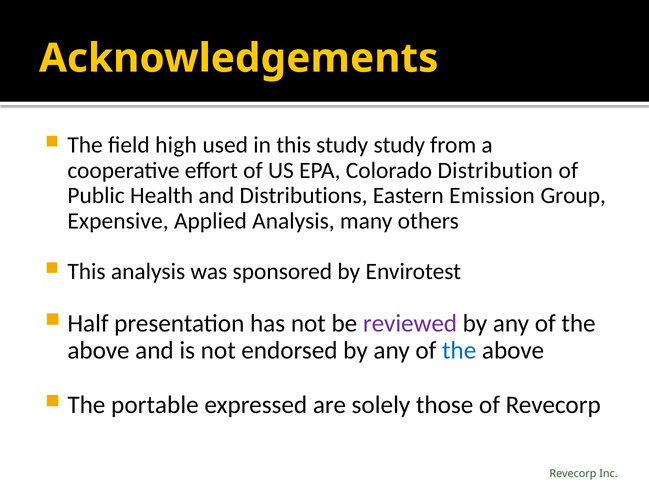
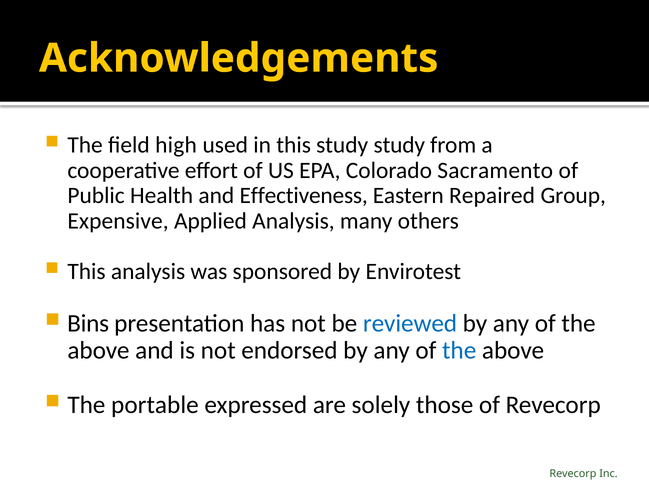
Distribution: Distribution -> Sacramento (495, 170)
Distributions: Distributions -> Effectiveness (304, 196)
Emission: Emission -> Repaired (492, 196)
Half: Half -> Bins (88, 323)
reviewed colour: purple -> blue (410, 323)
